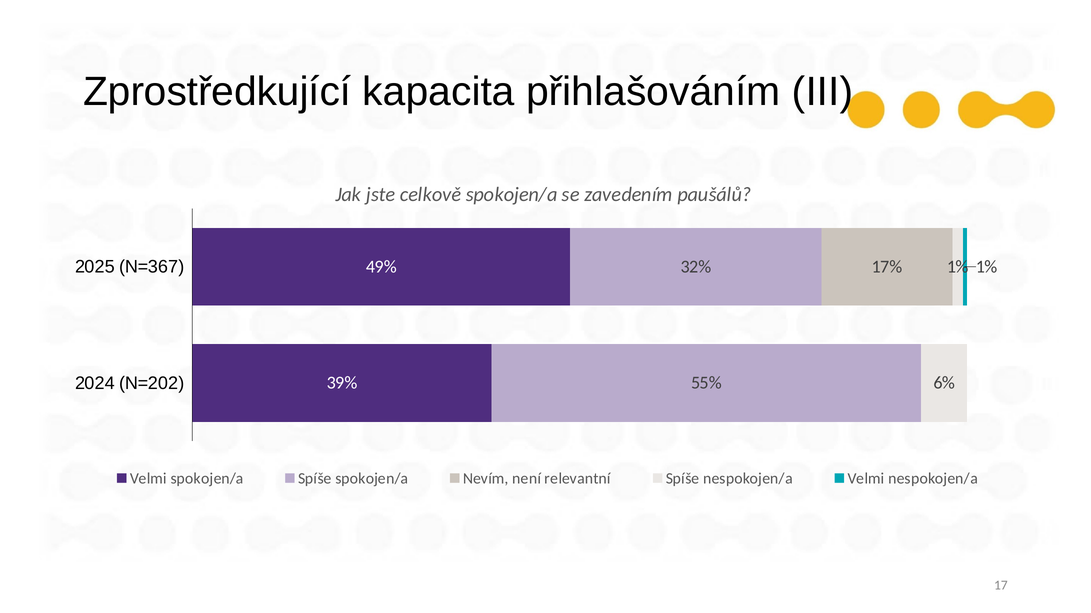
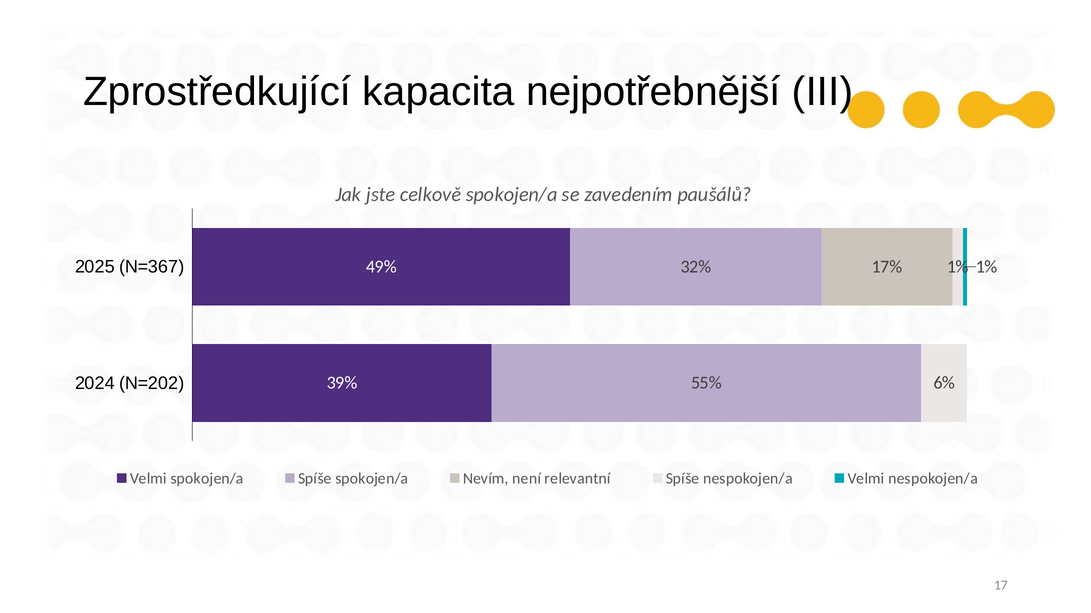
přihlašováním: přihlašováním -> nejpotřebnější (653, 92)
